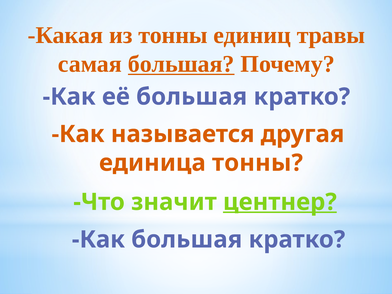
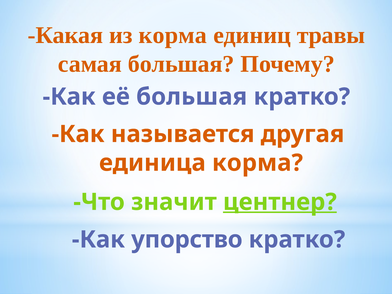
из тонны: тонны -> корма (173, 35)
большая underline: present -> none (181, 64)
единица тонны: тонны -> корма (257, 163)
Как большая: большая -> упорство (187, 240)
